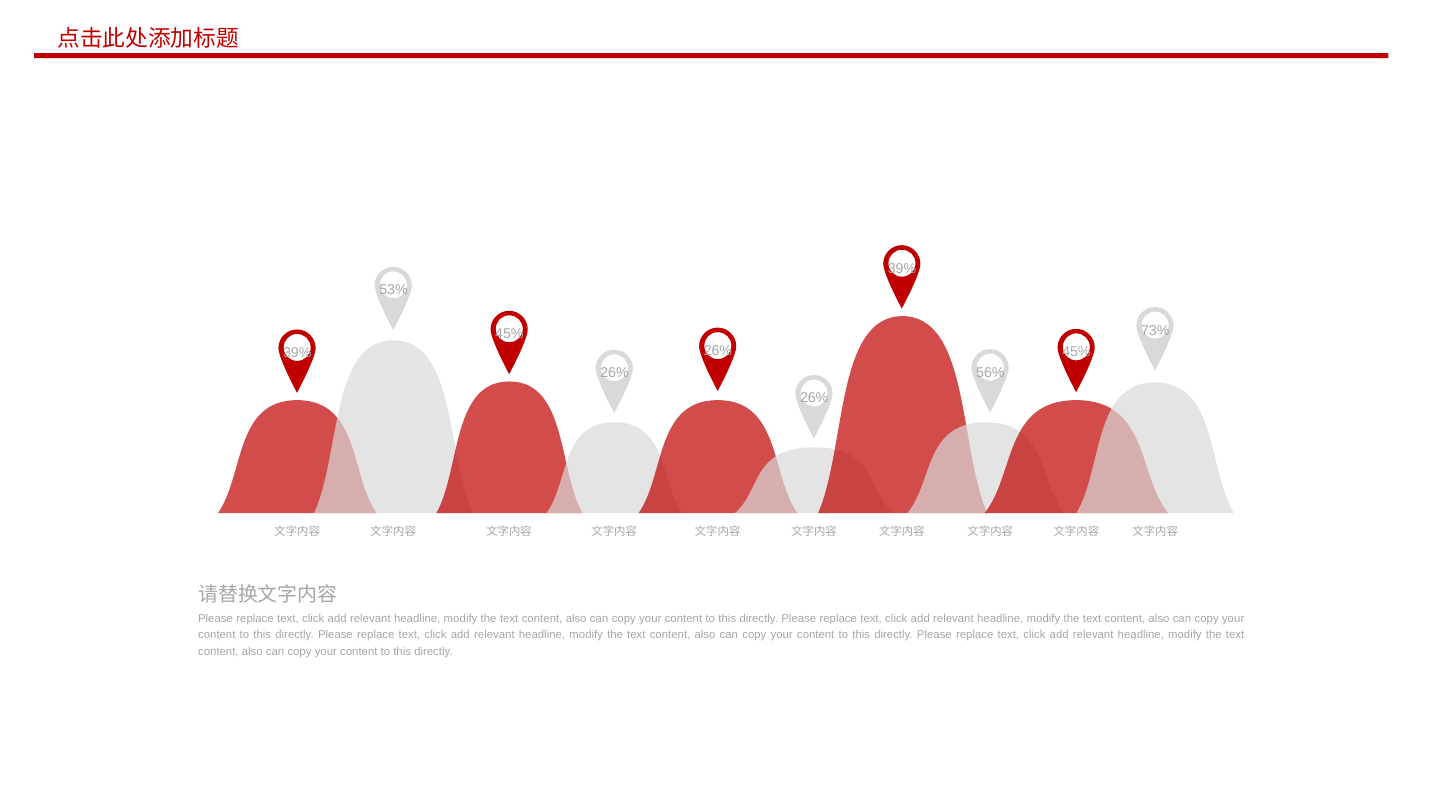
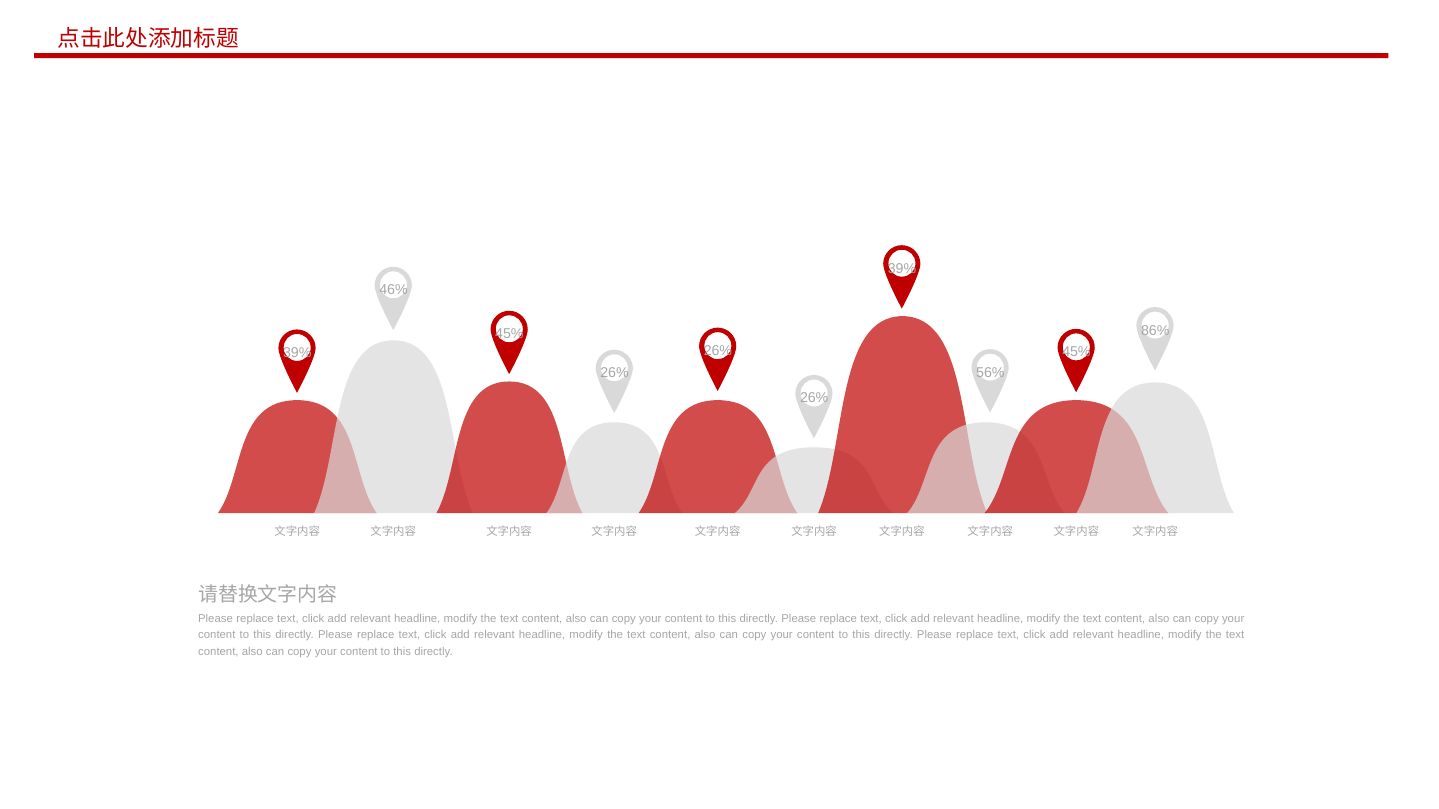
53%: 53% -> 46% (394, 290)
73%: 73% -> 86% (1155, 331)
